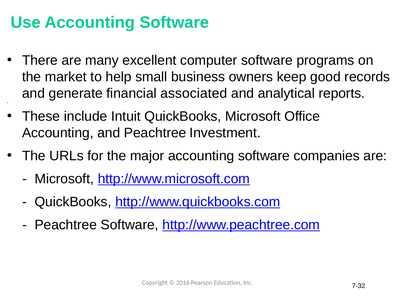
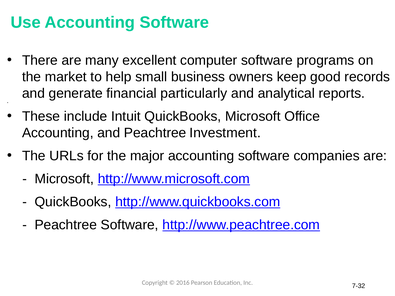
associated: associated -> particularly (194, 93)
